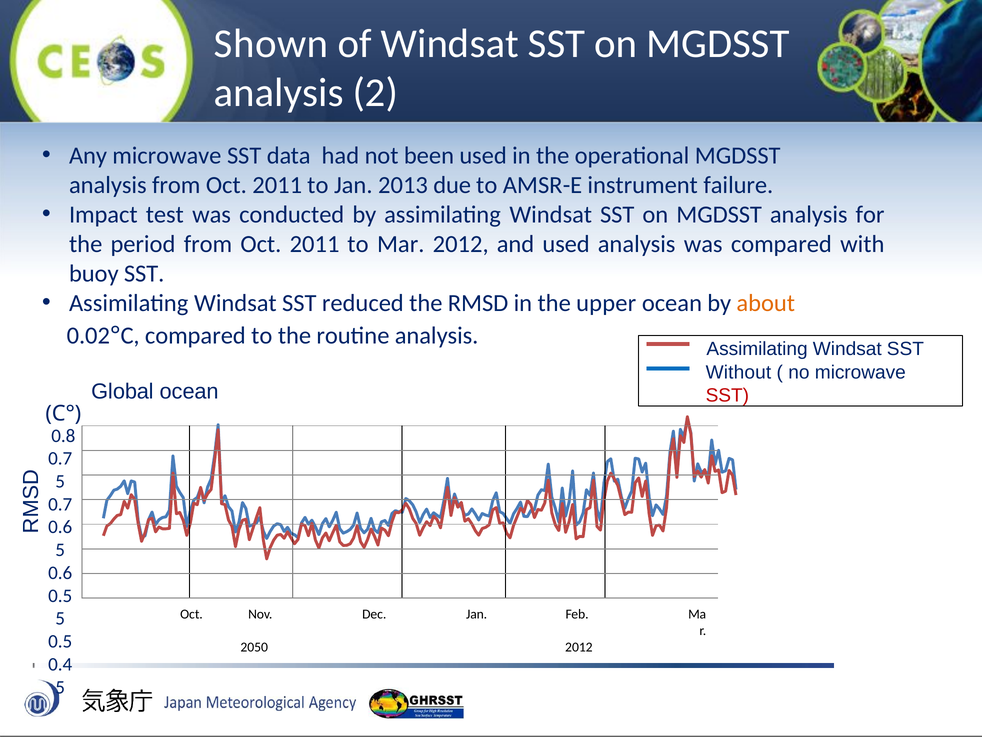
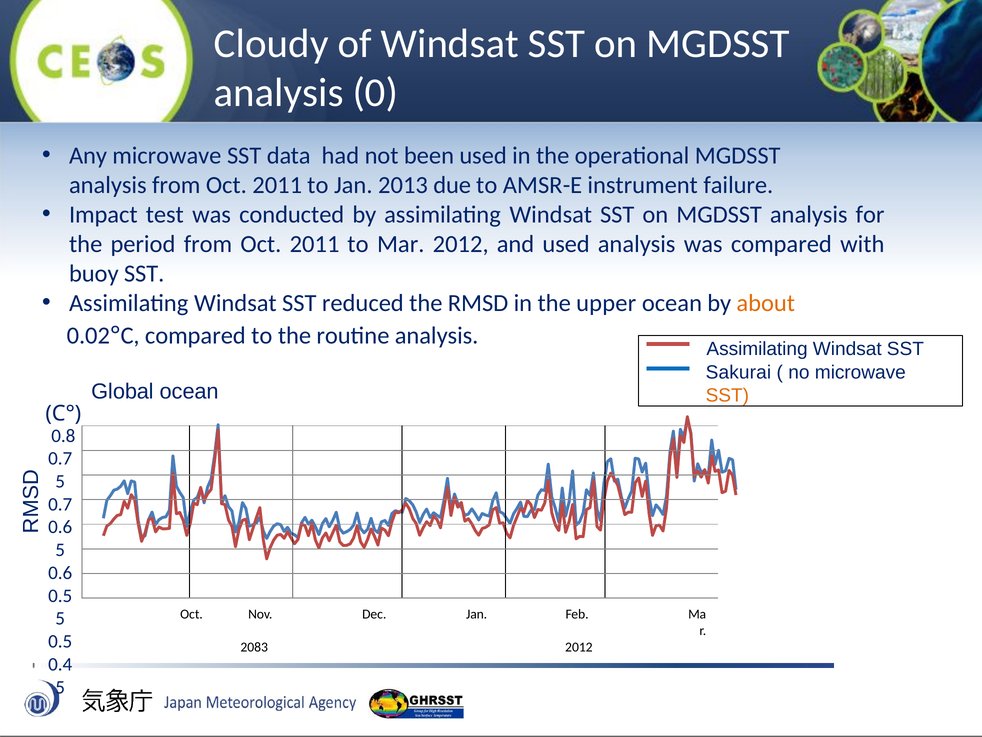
Shown: Shown -> Cloudy (271, 44)
2: 2 -> 0 (375, 93)
Without: Without -> Sakurai (738, 372)
SST colour: red -> orange (727, 395)
2050: 2050 -> 2083 (254, 647)
